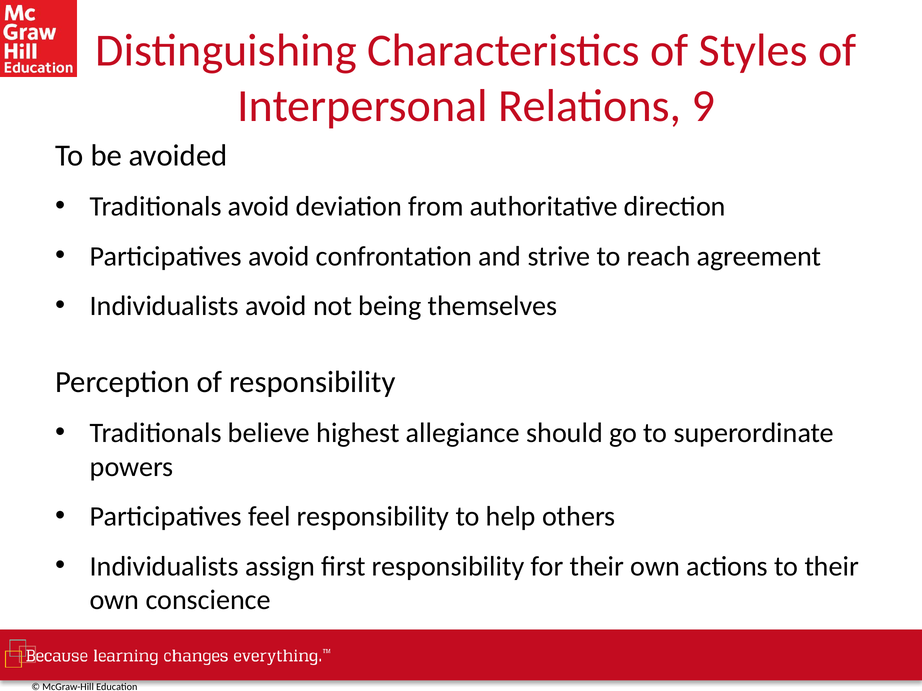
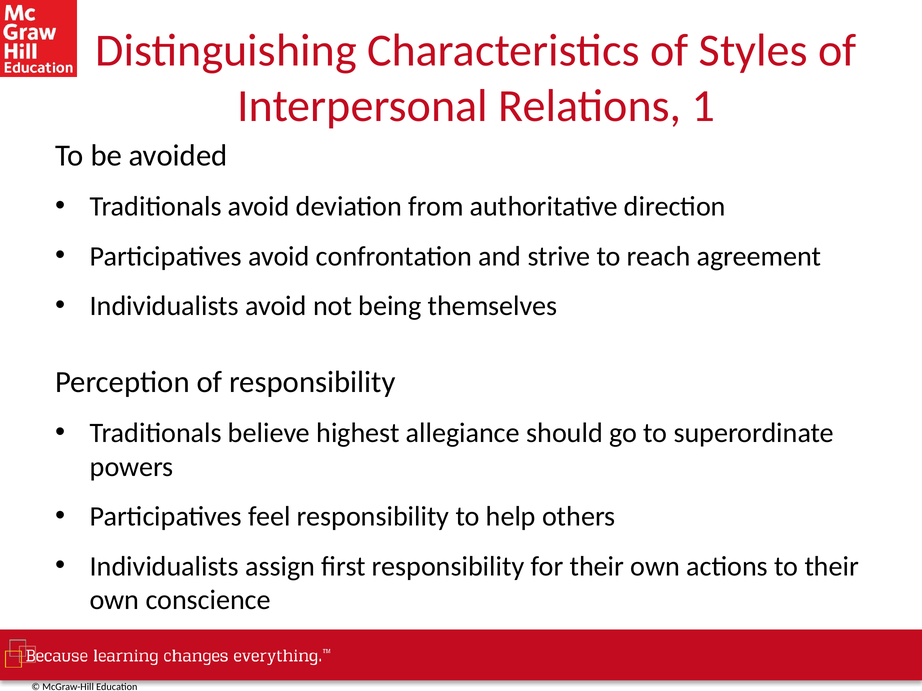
9: 9 -> 1 (704, 106)
